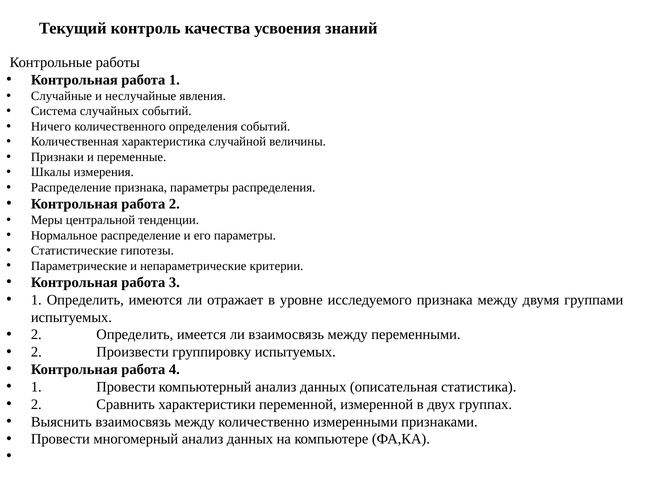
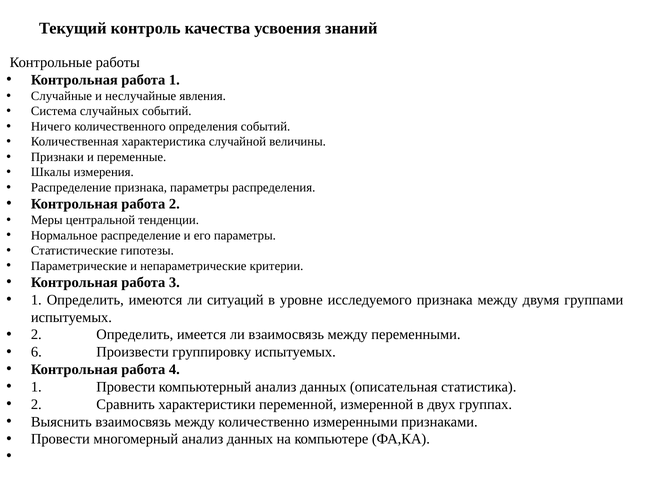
отражает: отражает -> ситуаций (235, 300)
2: 2 -> 6 (36, 352)
